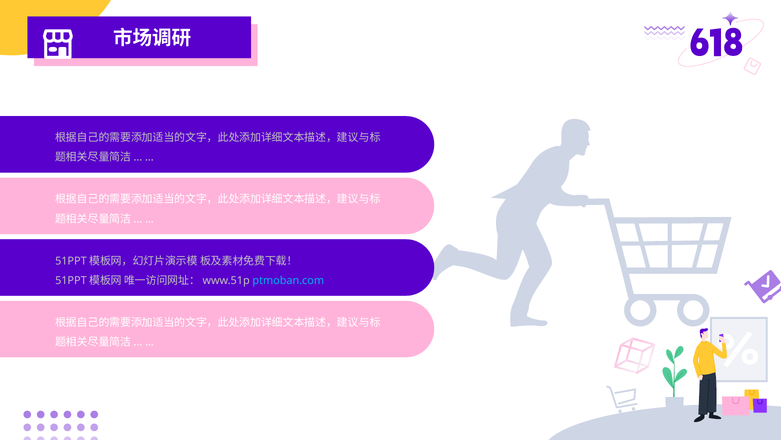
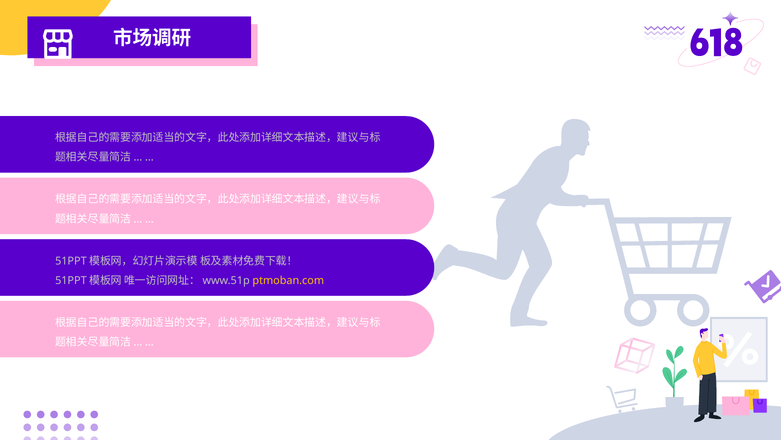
ptmoban.com colour: light blue -> yellow (288, 280)
